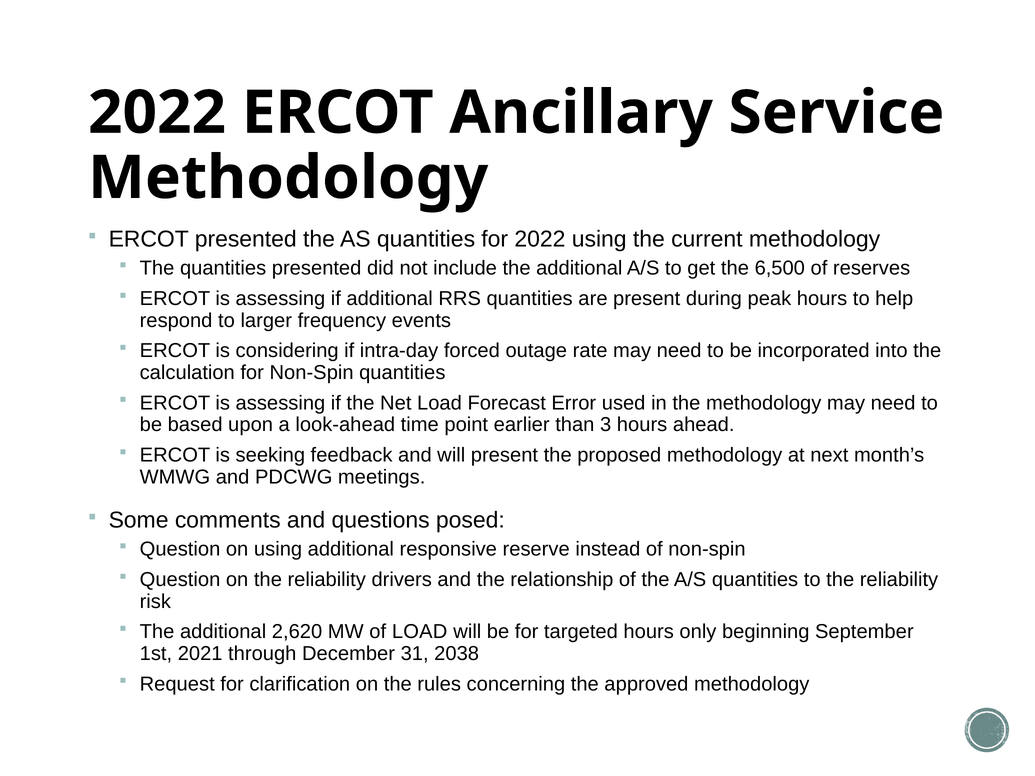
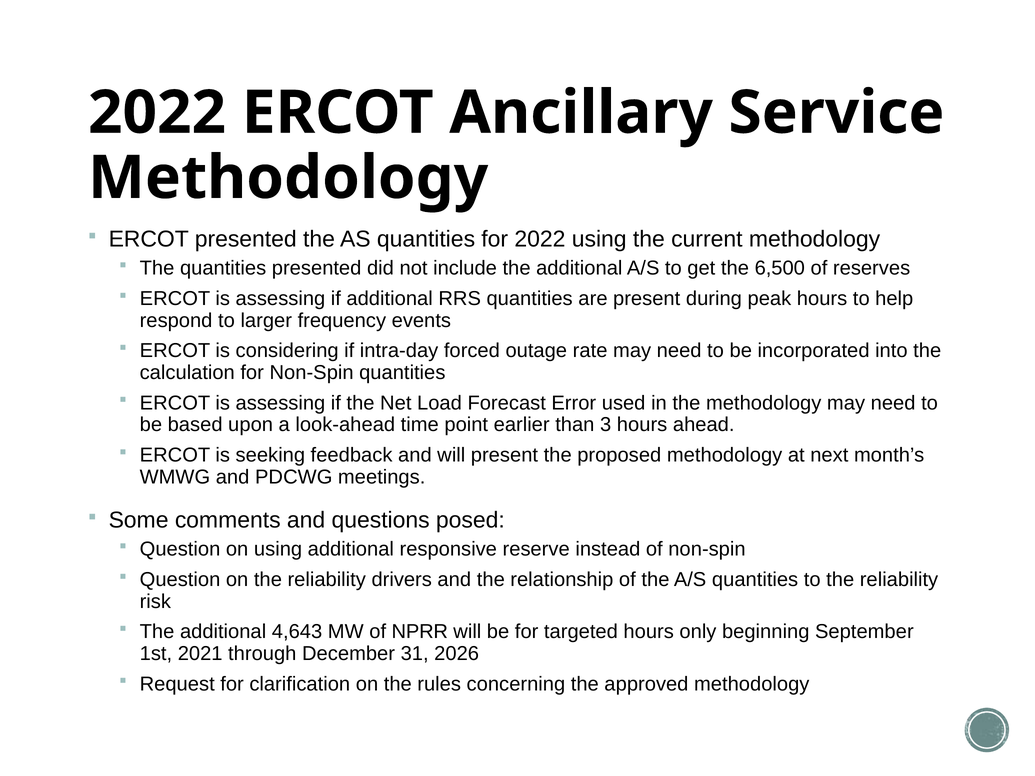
2,620: 2,620 -> 4,643 (297, 632)
of LOAD: LOAD -> NPRR (420, 632)
2038: 2038 -> 2026 (457, 654)
